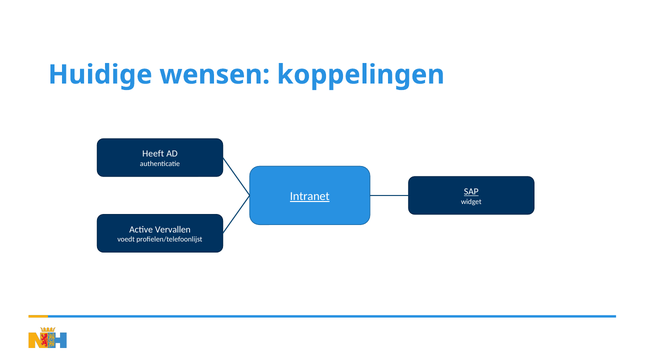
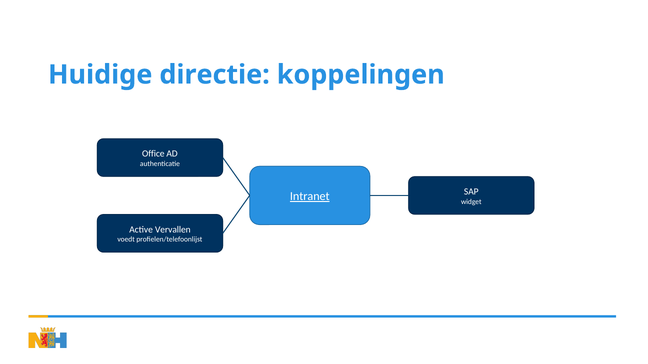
wensen: wensen -> directie (215, 75)
Heeft: Heeft -> Office (153, 154)
SAP underline: present -> none (471, 192)
